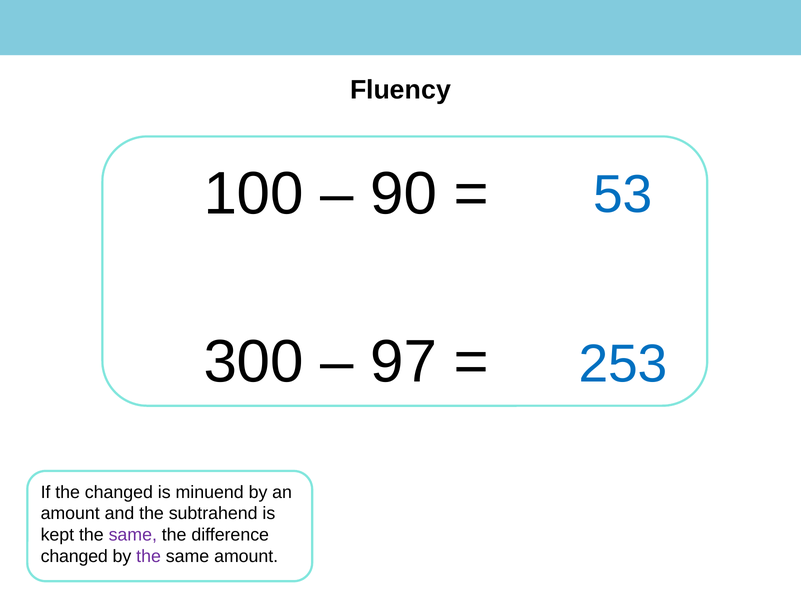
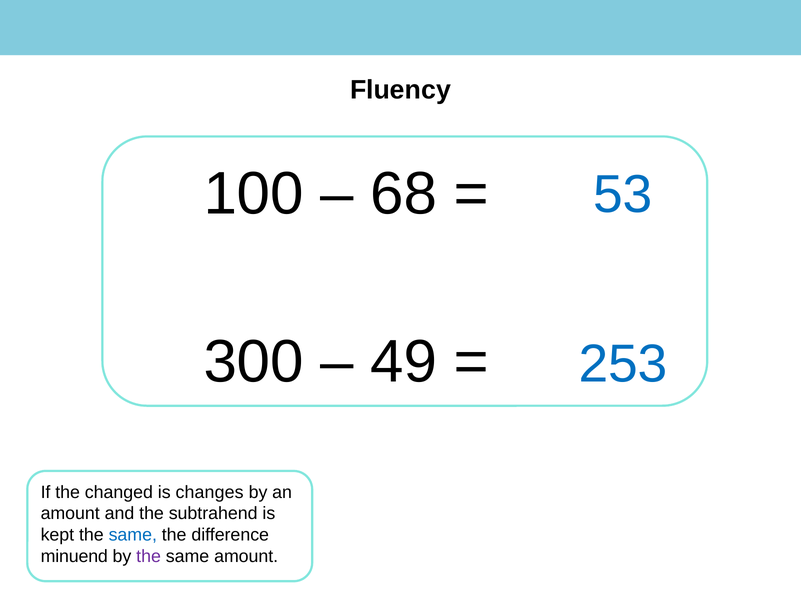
90: 90 -> 68 (404, 194)
97: 97 -> 49 (404, 362)
minuend: minuend -> changes (210, 492)
same colour: purple -> blue (133, 535)
changed: changed -> minuend (74, 556)
